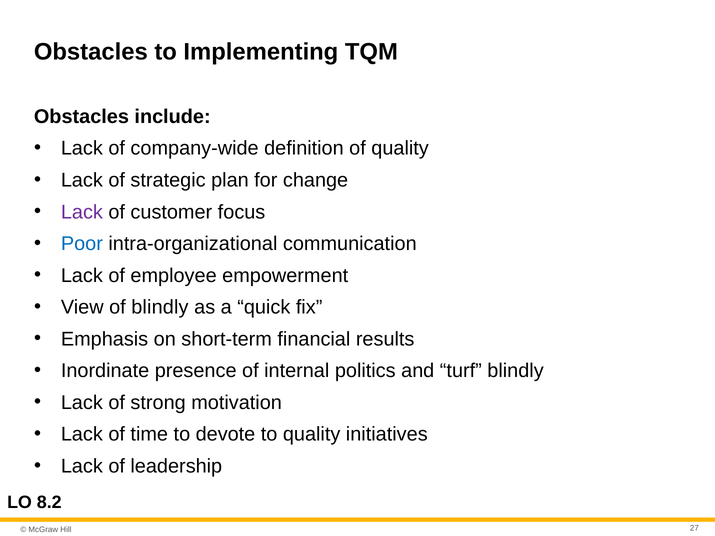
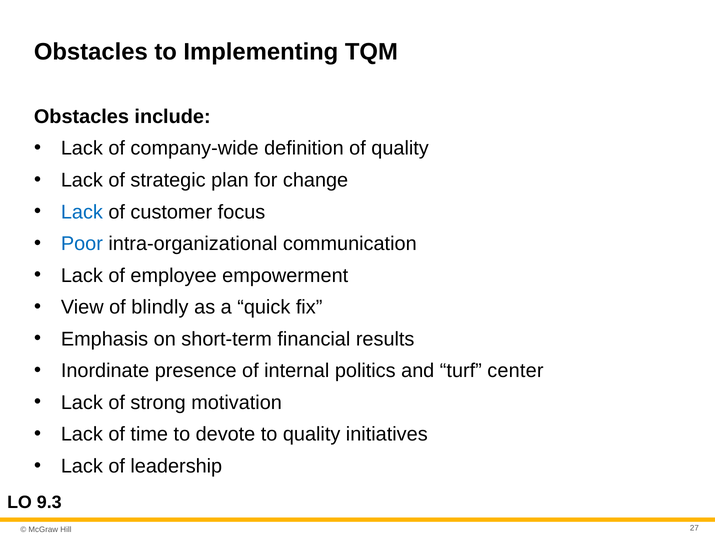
Lack colour: purple -> blue (82, 212)
turf blindly: blindly -> center (515, 371)
8.2: 8.2 -> 9.3 (49, 503)
